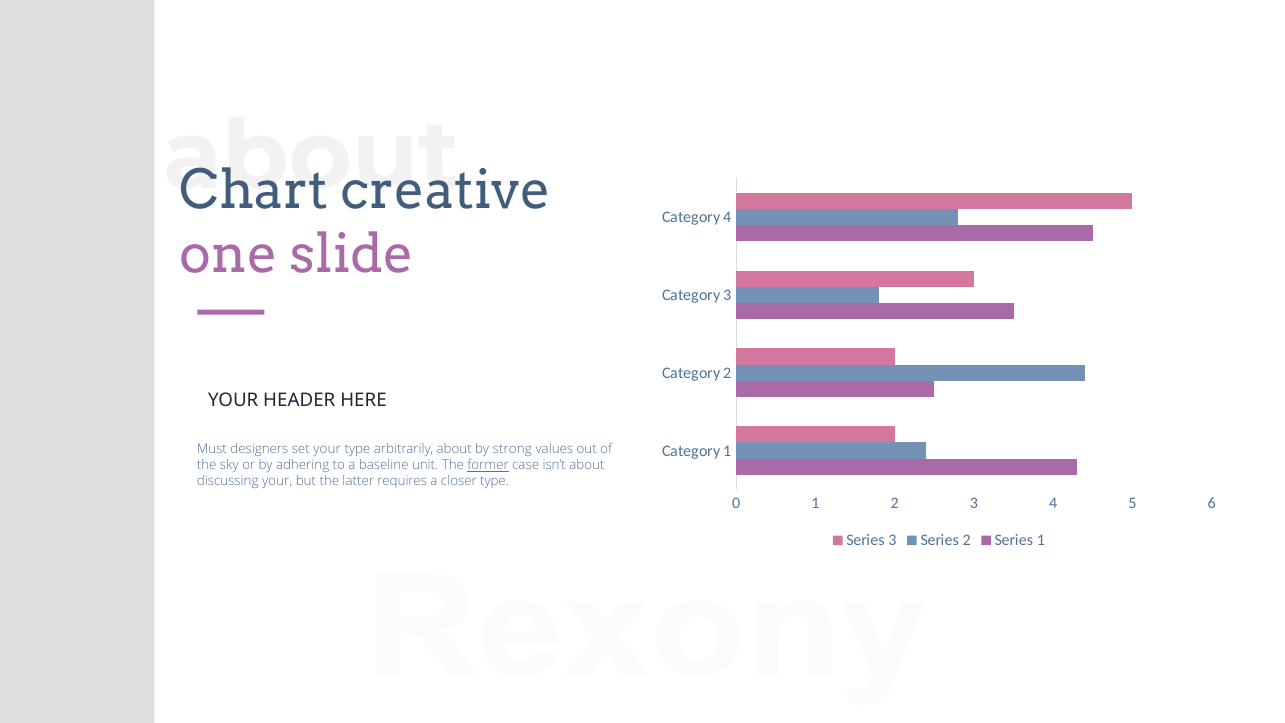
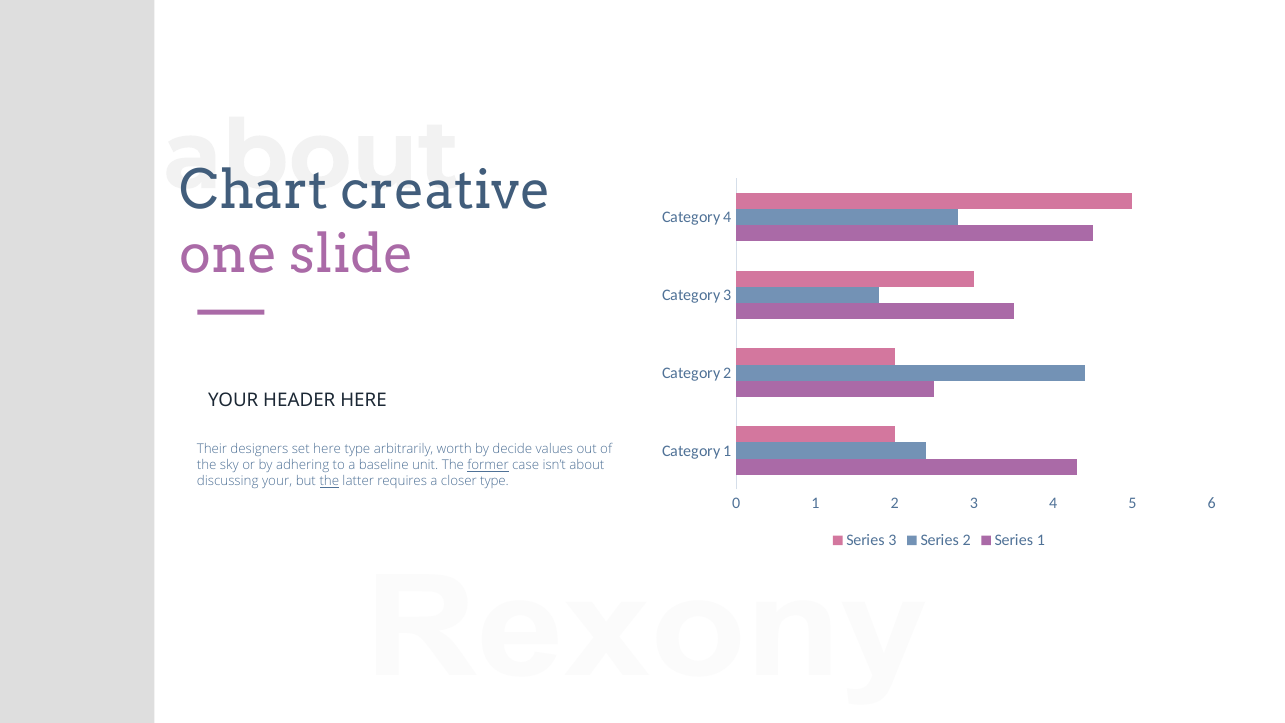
Must: Must -> Their (212, 449)
set your: your -> here (327, 449)
arbitrarily about: about -> worth (454, 449)
strong: strong -> decide (512, 449)
the underline: none -> present (329, 481)
